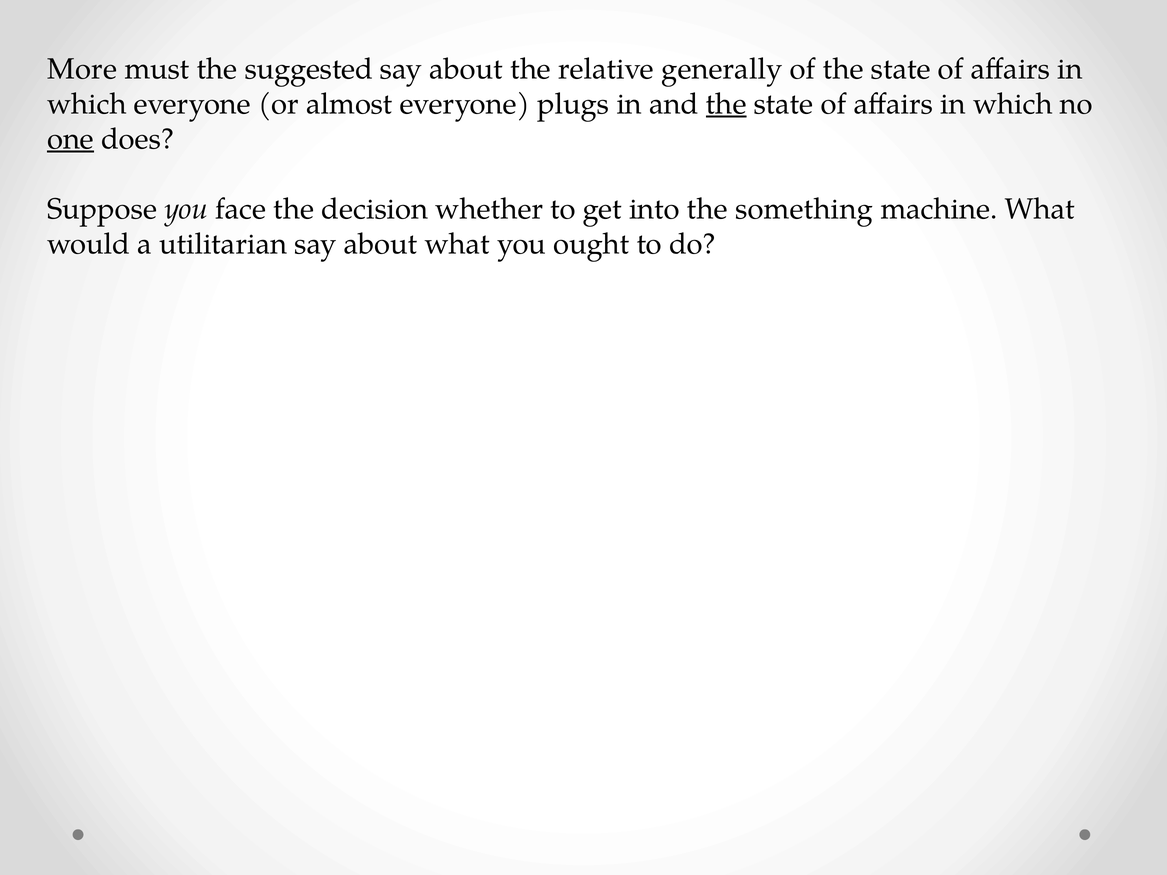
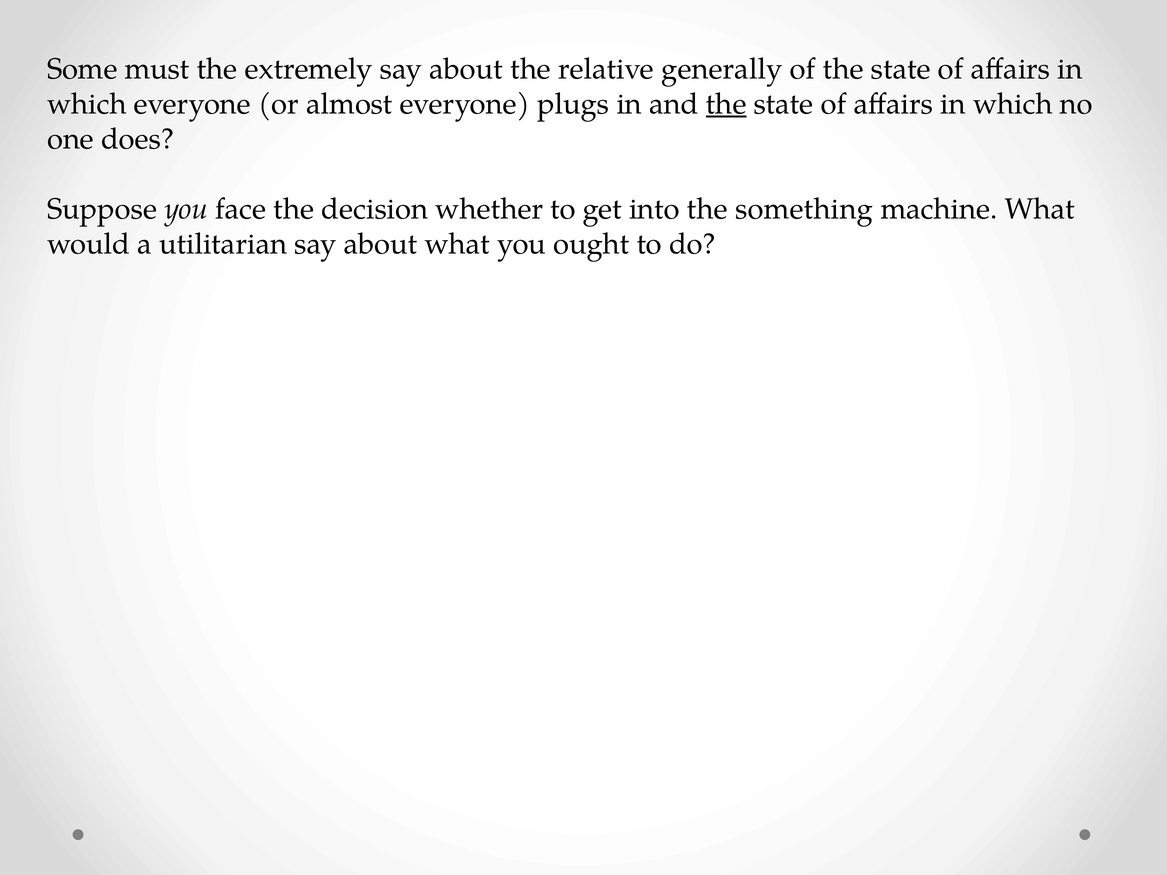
More: More -> Some (82, 69)
suggested: suggested -> extremely (309, 69)
one underline: present -> none (71, 139)
